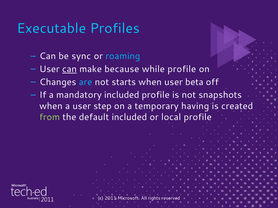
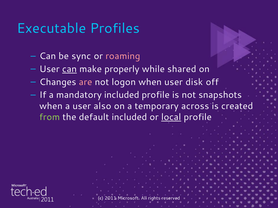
roaming colour: light blue -> pink (123, 56)
because: because -> properly (122, 69)
while profile: profile -> shared (182, 69)
are colour: light blue -> pink (86, 82)
starts: starts -> logon (124, 82)
beta: beta -> disk (194, 82)
step: step -> also (102, 106)
having: having -> across (195, 106)
local underline: none -> present (171, 117)
